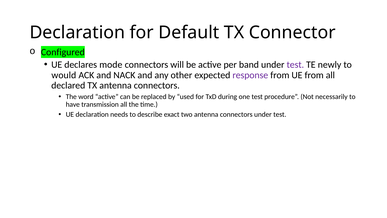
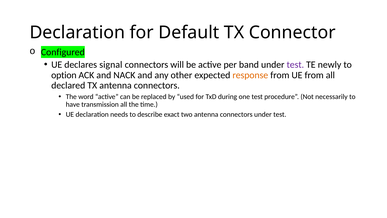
mode: mode -> signal (111, 65)
would: would -> option (64, 75)
response colour: purple -> orange (250, 75)
